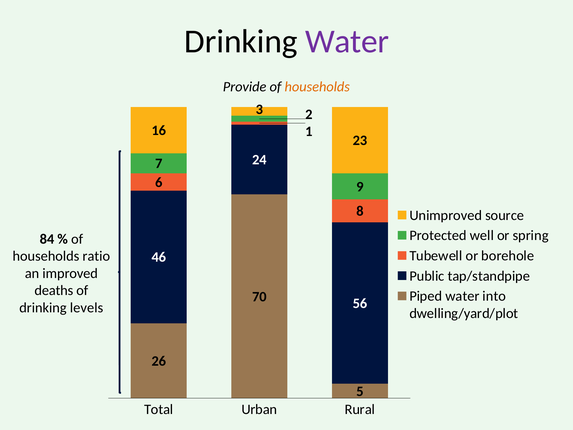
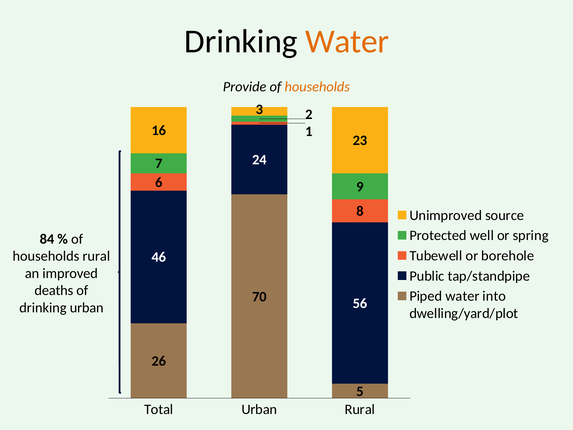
Water colour: purple -> orange (347, 41)
households ratio: ratio -> rural (96, 256)
drinking levels: levels -> urban (87, 308)
